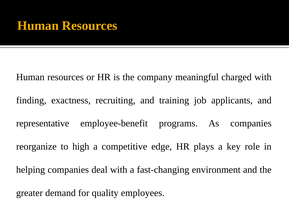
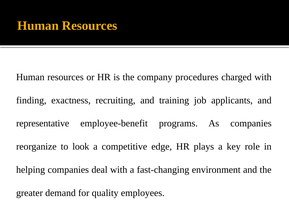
meaningful: meaningful -> procedures (197, 77)
high: high -> look (81, 146)
